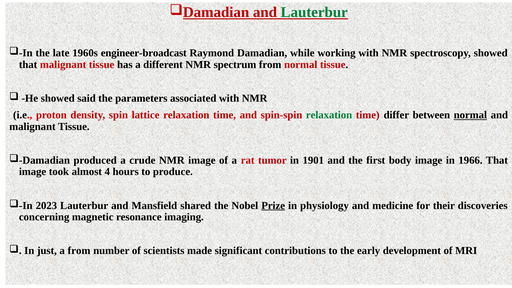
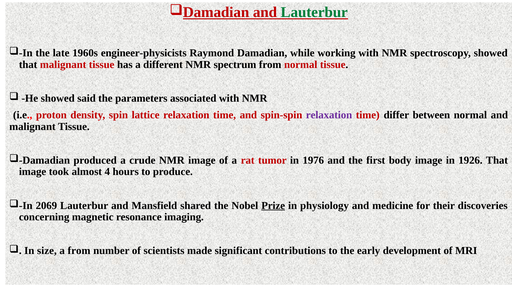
engineer-broadcast: engineer-broadcast -> engineer-physicists (144, 53)
relaxation colour: green -> purple (329, 115)
normal underline: present -> none (470, 115)
1901: 1901 -> 1976 (313, 160)
1966: 1966 -> 1926 (471, 160)
2023: 2023 -> 2069 (46, 206)
just: just -> size (47, 251)
